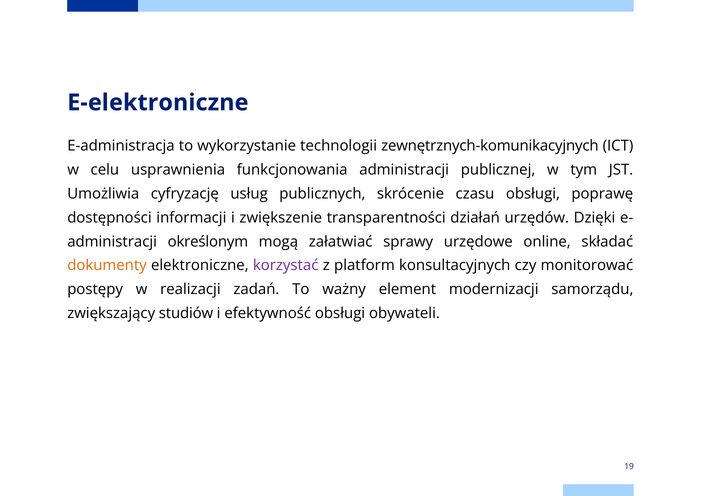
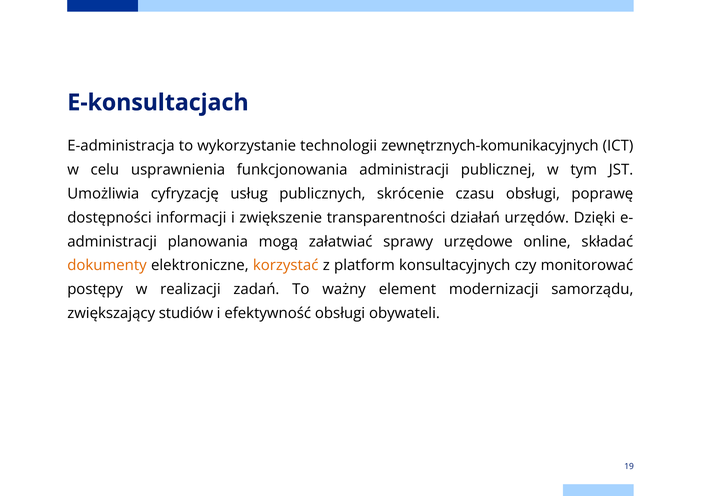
E-elektroniczne: E-elektroniczne -> E-konsultacjach (158, 103)
określonym: określonym -> planowania (208, 241)
korzystać colour: purple -> orange (286, 265)
